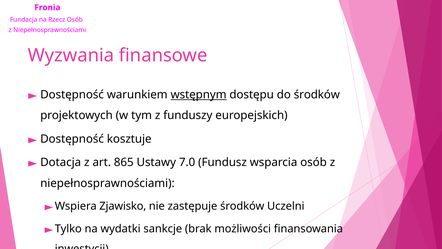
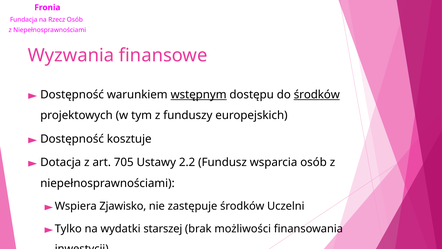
środków underline: none -> present (317, 95)
865: 865 -> 705 (124, 162)
7.0: 7.0 -> 2.2 (187, 162)
sankcje: sankcje -> starszej (163, 229)
